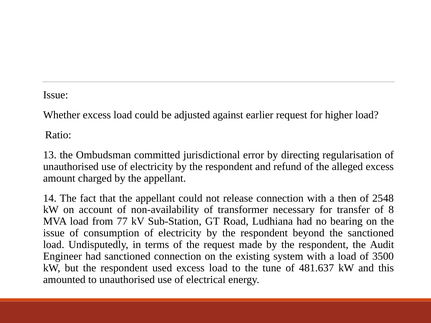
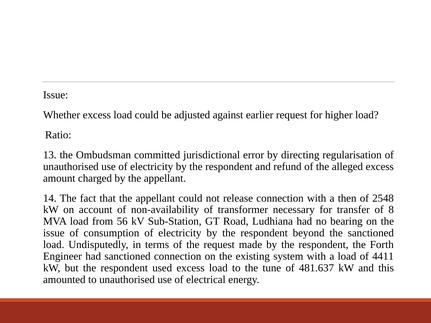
77: 77 -> 56 (122, 222)
Audit: Audit -> Forth (382, 245)
3500: 3500 -> 4411 (383, 256)
